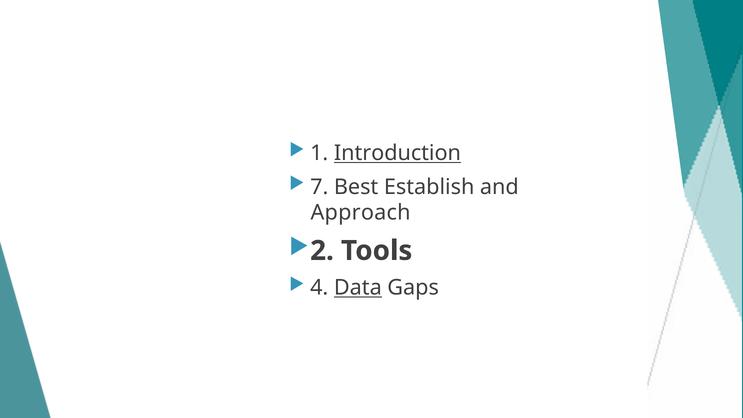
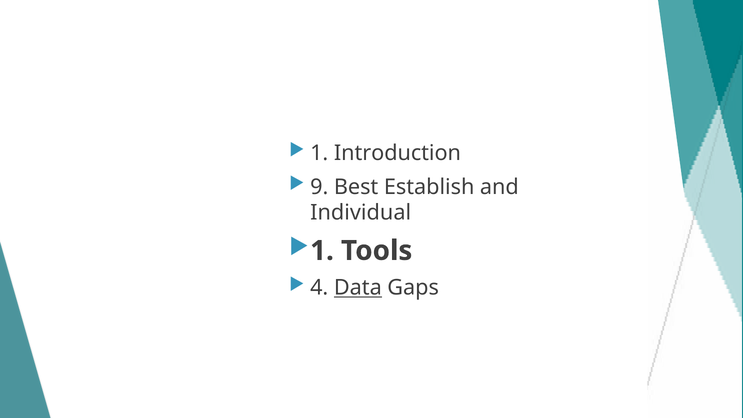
Introduction underline: present -> none (397, 153)
7: 7 -> 9 (319, 187)
Approach: Approach -> Individual (361, 213)
2: 2 -> 1 (322, 251)
